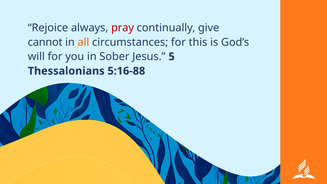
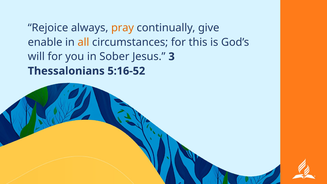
pray colour: red -> orange (123, 28)
cannot: cannot -> enable (45, 42)
5: 5 -> 3 (172, 57)
5:16-88: 5:16-88 -> 5:16-52 (126, 71)
